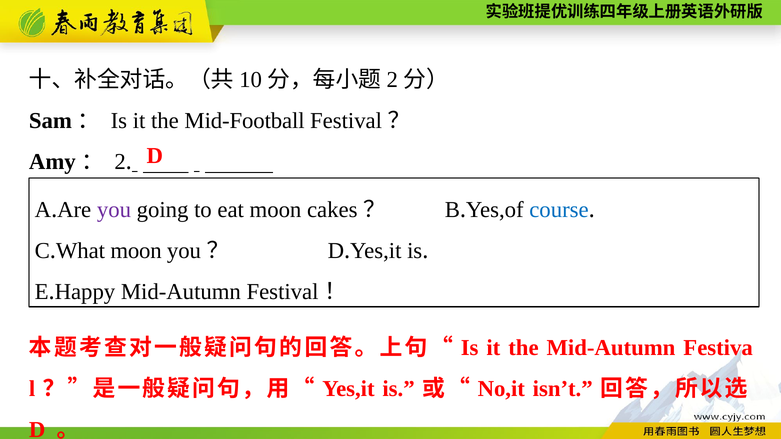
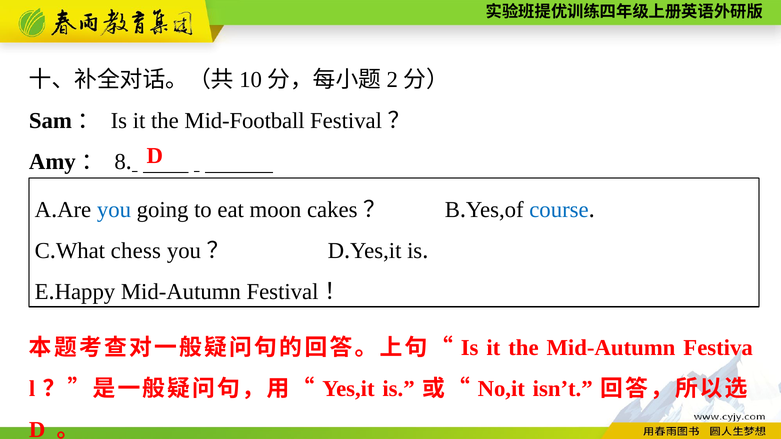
2: 2 -> 8 (120, 162)
you colour: purple -> blue (114, 210)
moon: moon -> chess (136, 251)
